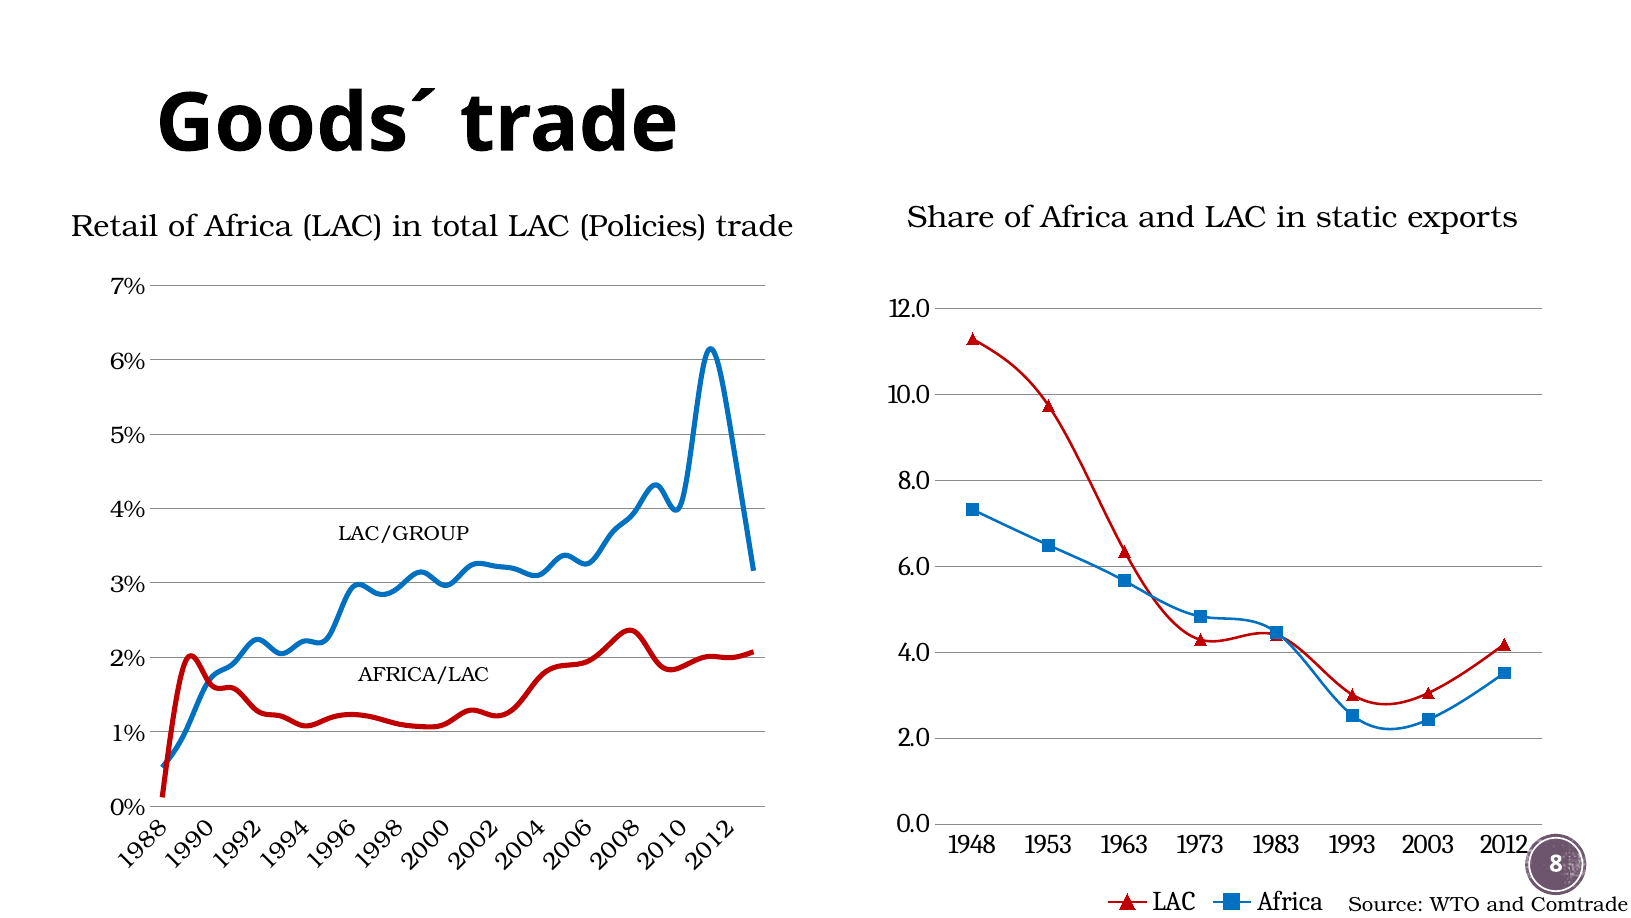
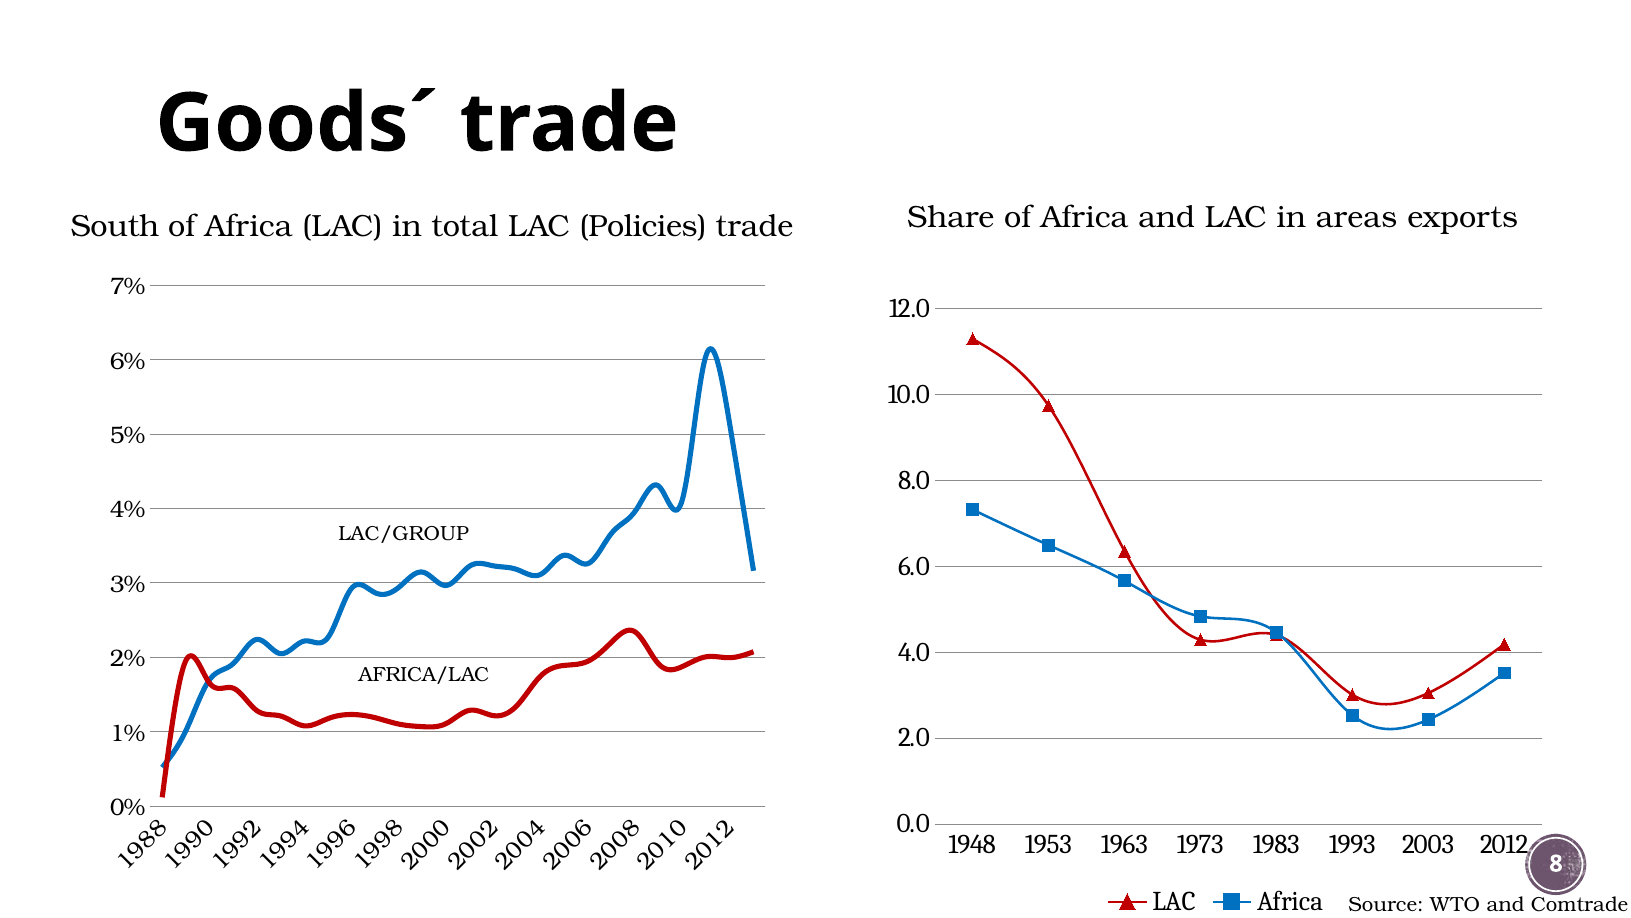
static: static -> areas (1357, 217)
Retail: Retail -> South (115, 226)
